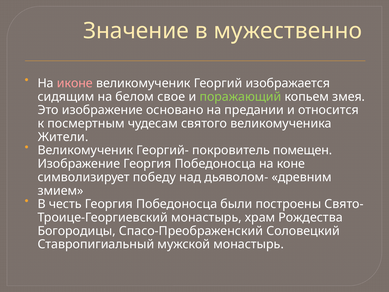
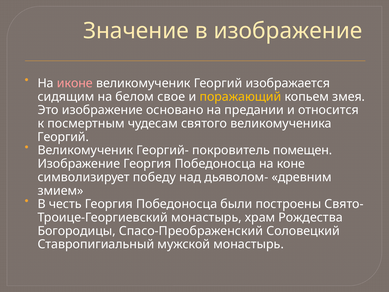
в мужественно: мужественно -> изображение (288, 31)
поражающий colour: light green -> yellow (240, 97)
Жители: Жители -> Георгий (63, 137)
